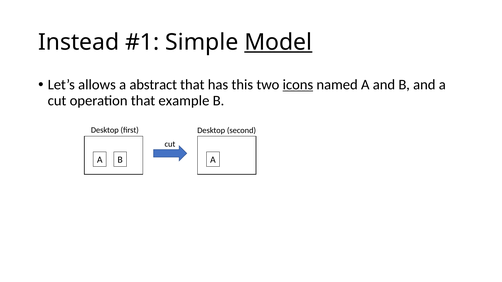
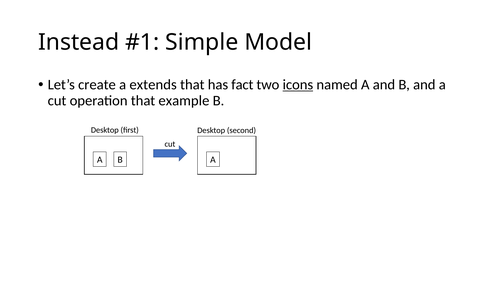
Model underline: present -> none (278, 42)
allows: allows -> create (97, 85)
abstract: abstract -> extends (153, 85)
this: this -> fact (242, 85)
